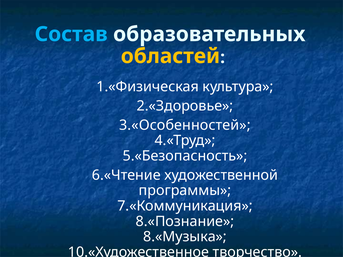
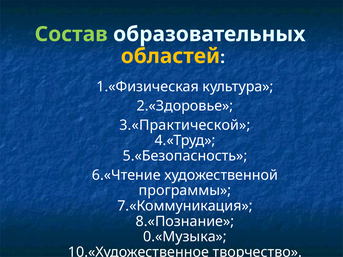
Состав colour: light blue -> light green (71, 34)
3.«Особенностей: 3.«Особенностей -> 3.«Практической (185, 125)
8.«Музыка: 8.«Музыка -> 0.«Музыка (185, 237)
